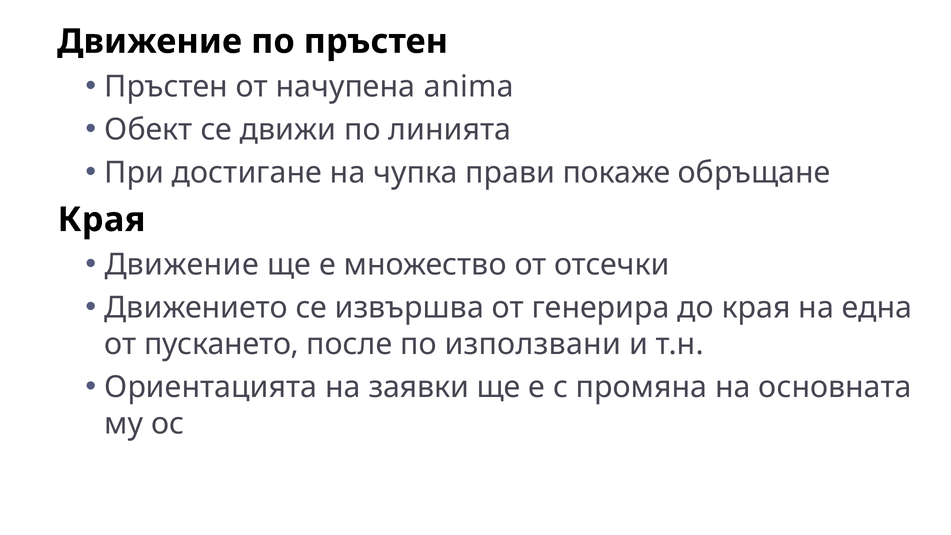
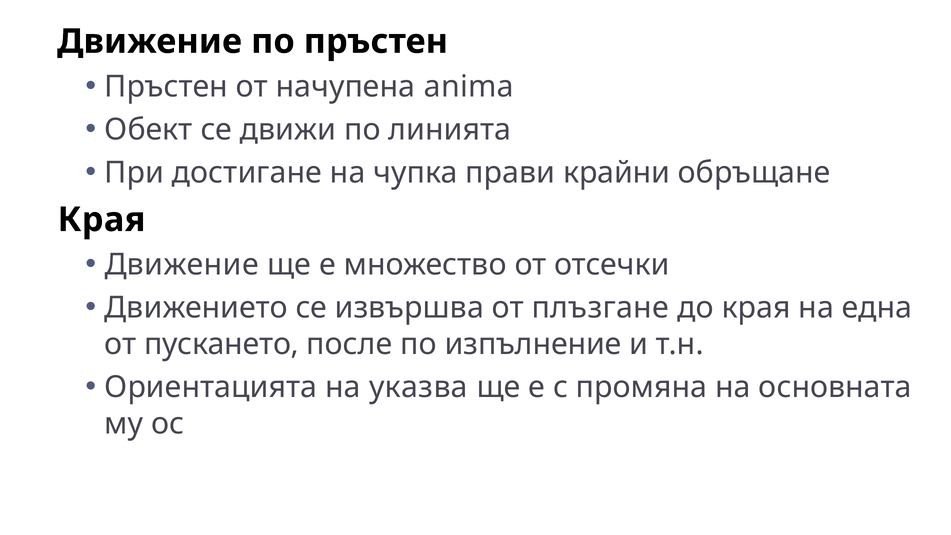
покаже: покаже -> крайни (617, 173)
генерира: генерира -> плъзгане (600, 308)
използвани: използвани -> изпълнение (533, 344)
заявки: заявки -> указва (418, 387)
